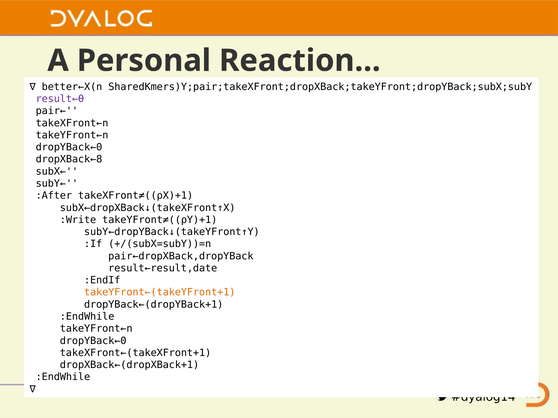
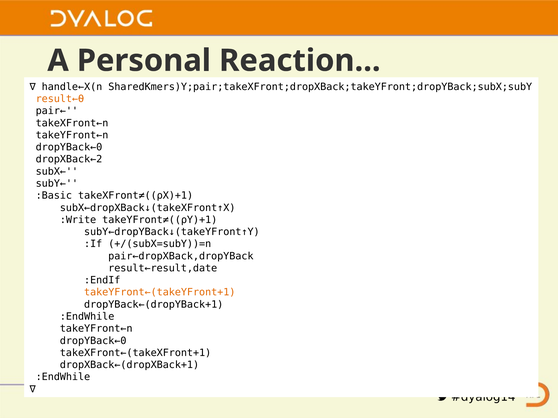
better←X(n: better←X(n -> handle←X(n (72, 87)
result←⍬ colour: purple -> orange (60, 99)
dropXBack←8: dropXBack←8 -> dropXBack←2 (69, 160)
:After: :After -> :Basic (54, 196)
